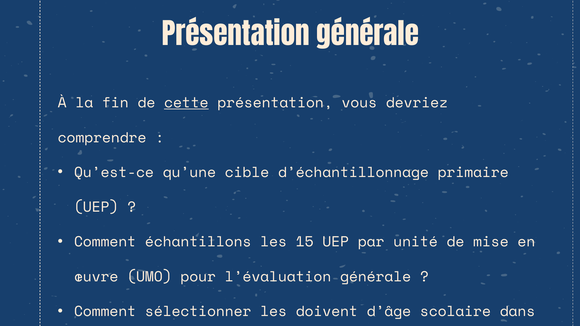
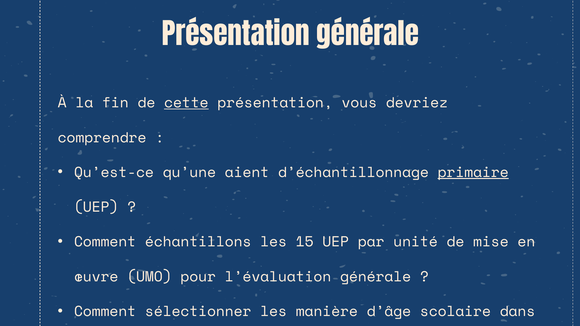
cible: cible -> aient (247, 172)
primaire underline: none -> present (473, 172)
doivent: doivent -> manière (327, 312)
